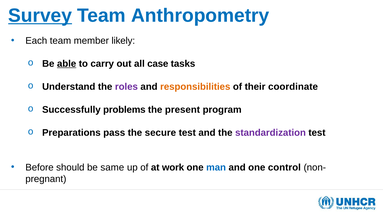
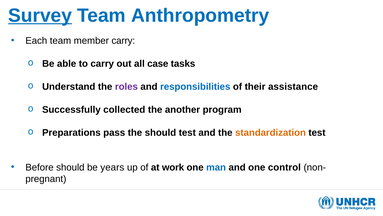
member likely: likely -> carry (123, 41)
able underline: present -> none (67, 64)
responsibilities colour: orange -> blue (195, 86)
coordinate: coordinate -> assistance (293, 86)
problems: problems -> collected (124, 109)
present: present -> another (183, 109)
the secure: secure -> should (160, 132)
standardization colour: purple -> orange (270, 132)
same: same -> years (112, 167)
